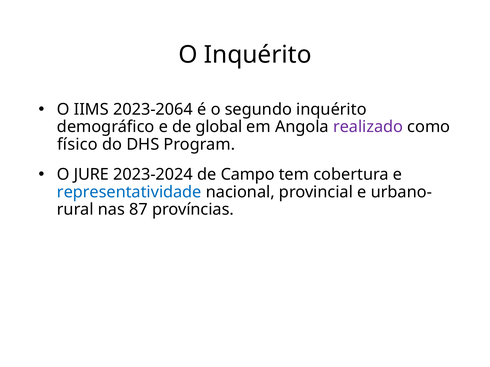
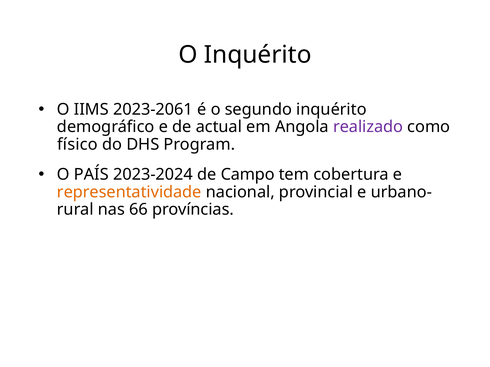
2023-2064: 2023-2064 -> 2023-2061 (153, 109)
global: global -> actual (219, 127)
JURE: JURE -> PAÍS (91, 175)
representatividade colour: blue -> orange (129, 192)
87: 87 -> 66 (138, 210)
